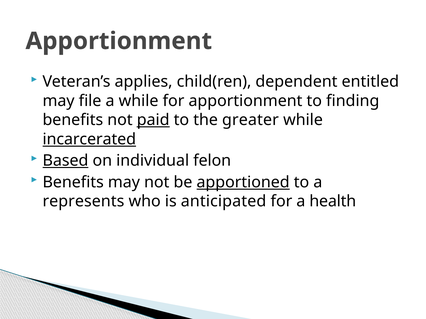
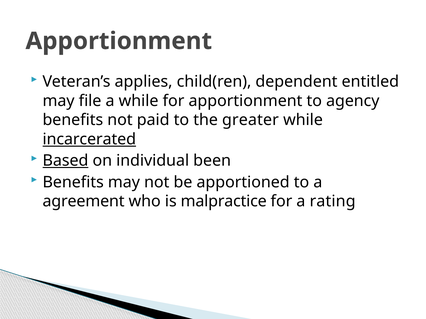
finding: finding -> agency (353, 101)
paid underline: present -> none (153, 120)
felon: felon -> been (212, 161)
apportioned underline: present -> none (243, 182)
represents: represents -> agreement (84, 202)
anticipated: anticipated -> malpractice (224, 202)
health: health -> rating (333, 202)
